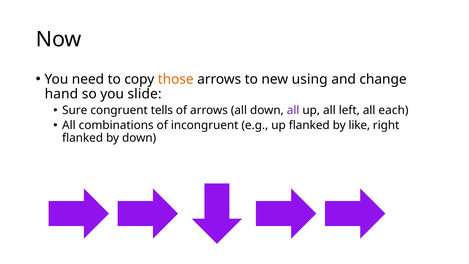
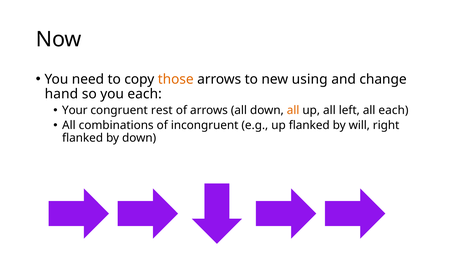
you slide: slide -> each (145, 94)
Sure: Sure -> Your (75, 110)
tells: tells -> rest (162, 110)
all colour: purple -> orange (293, 110)
like: like -> will (359, 125)
